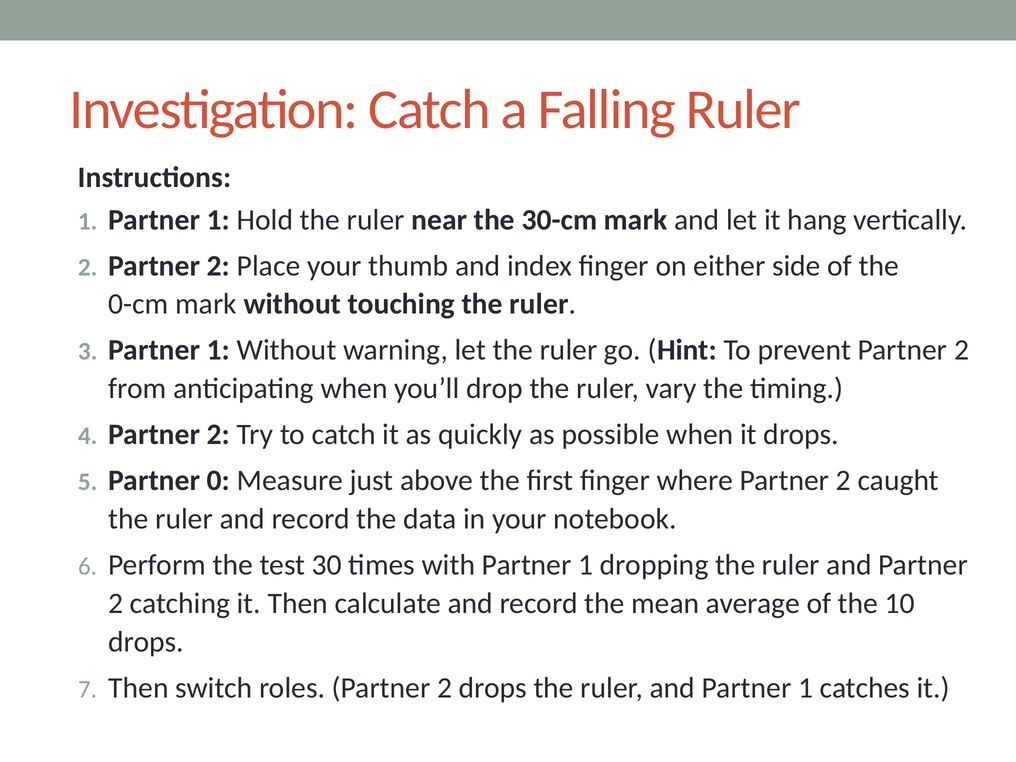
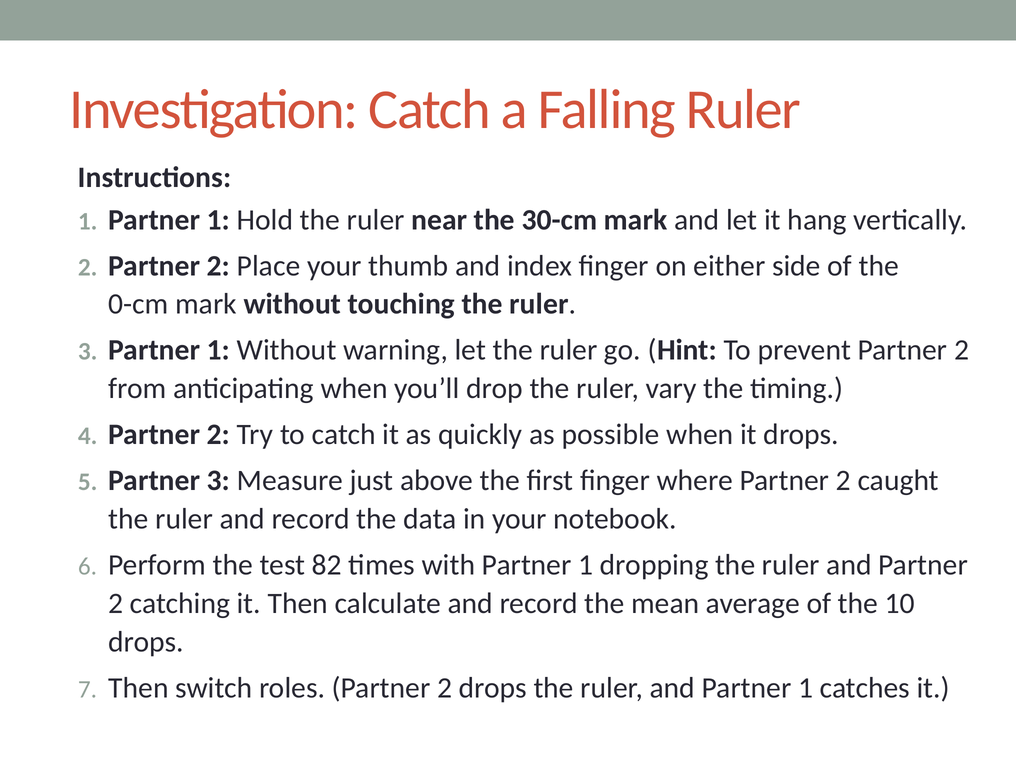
Partner 0: 0 -> 3 (218, 481)
30: 30 -> 82 (327, 565)
